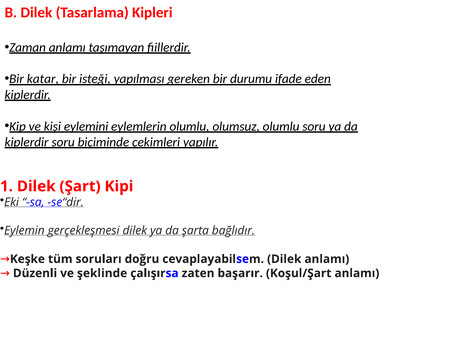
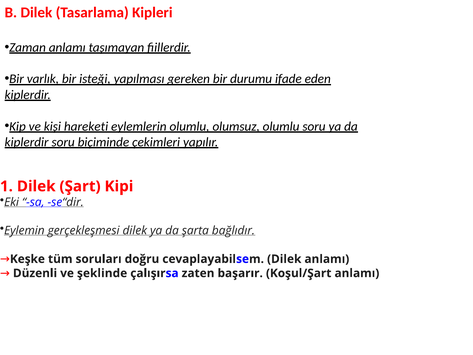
katar: katar -> varlık (43, 79)
eylemini: eylemini -> hareketi (86, 126)
